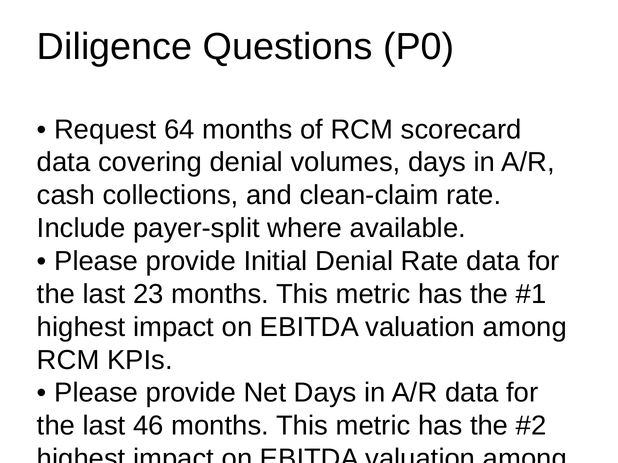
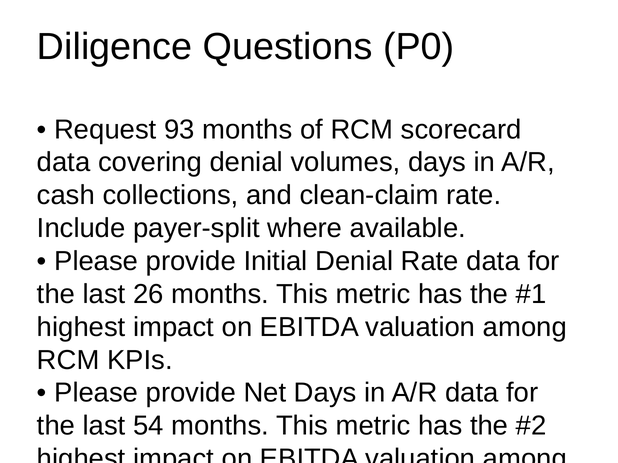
64: 64 -> 93 (179, 130)
23: 23 -> 26 (148, 294)
46: 46 -> 54 (148, 426)
